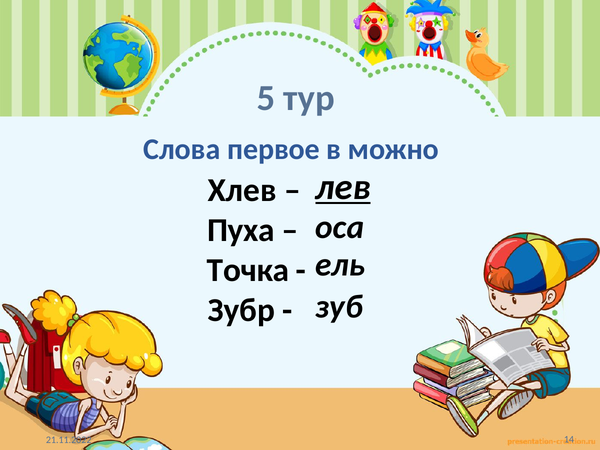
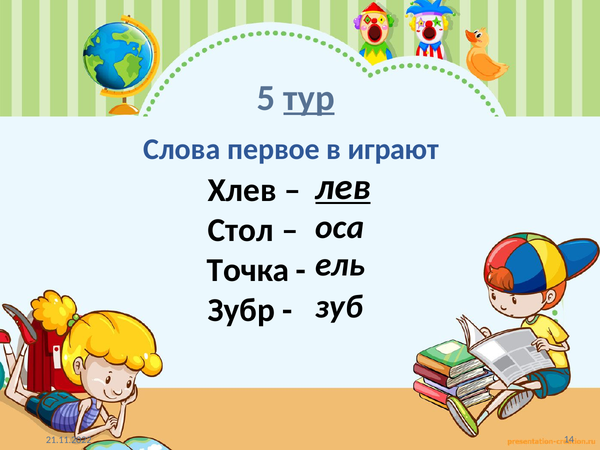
тур underline: none -> present (309, 98)
можно: можно -> играют (393, 150)
Пуха: Пуха -> Стол (241, 230)
